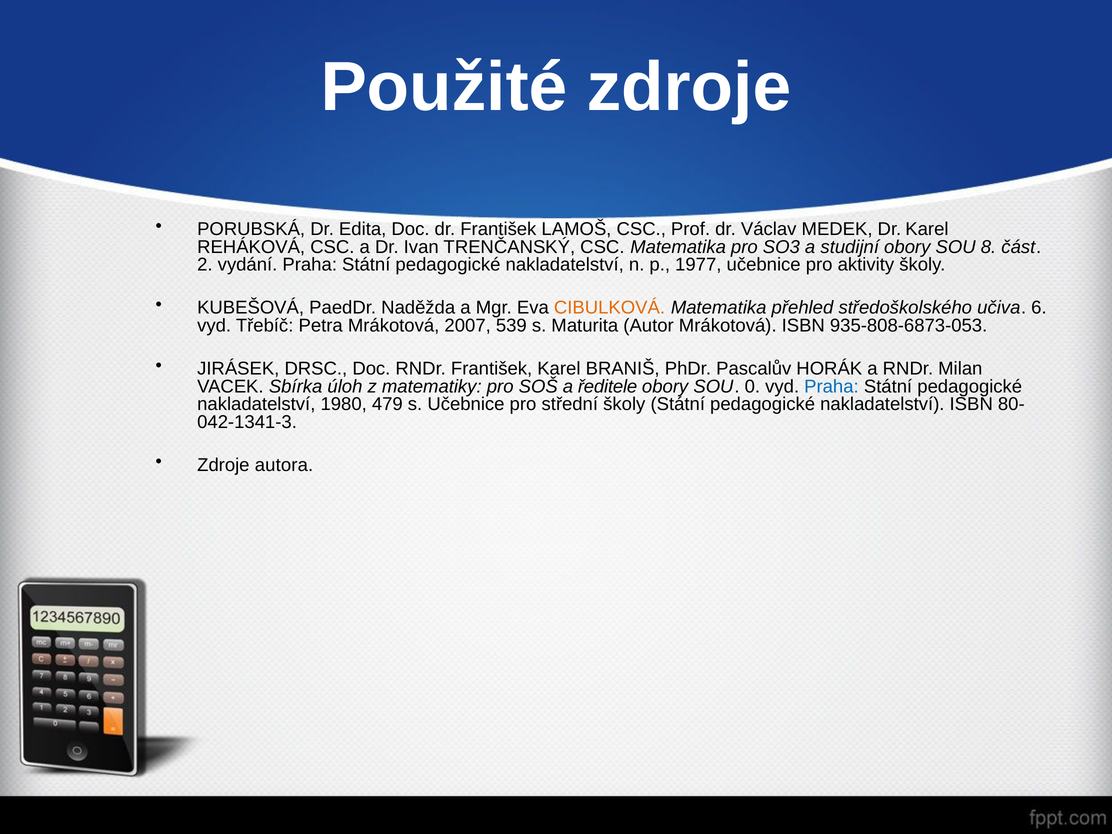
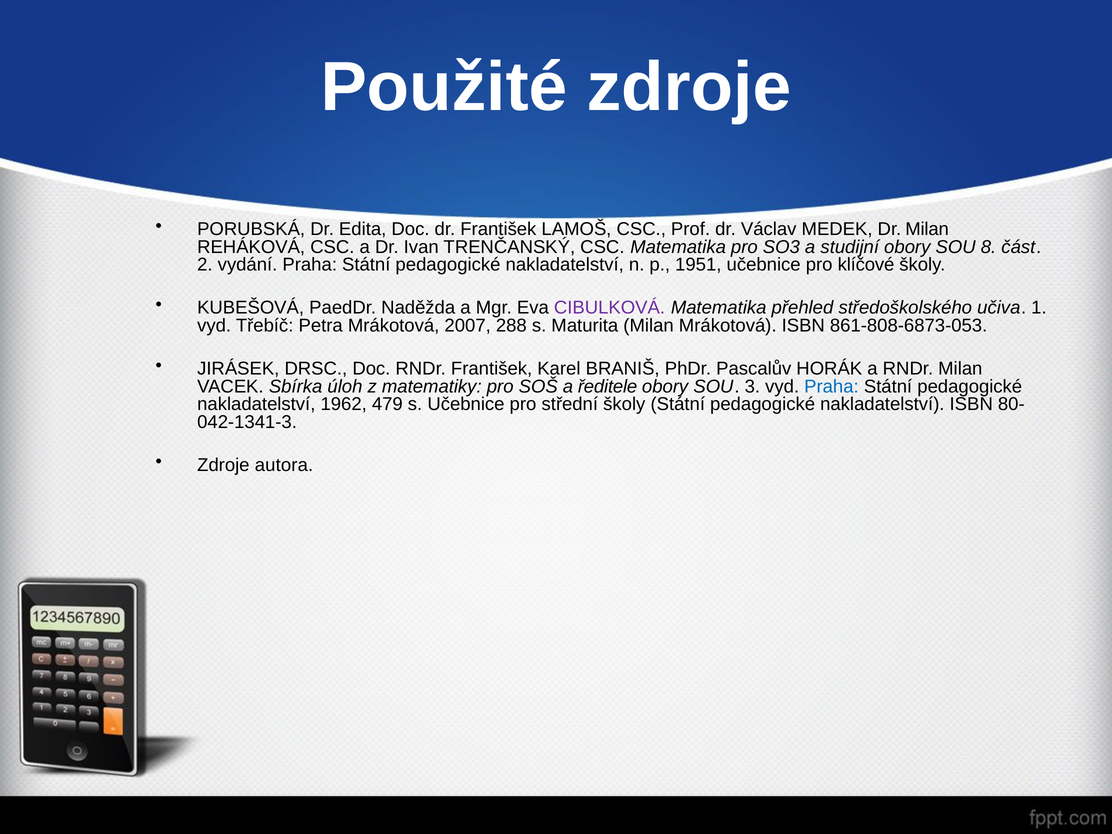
Dr Karel: Karel -> Milan (927, 229)
1977: 1977 -> 1951 (698, 265)
aktivity: aktivity -> klíčové (866, 265)
CIBULKOVÁ colour: orange -> purple (609, 308)
6: 6 -> 1 (1039, 308)
539: 539 -> 288 (511, 326)
Maturita Autor: Autor -> Milan (649, 326)
935-808-6873-053: 935-808-6873-053 -> 861-808-6873-053 (909, 326)
0: 0 -> 3 (752, 386)
1980: 1980 -> 1962 (344, 404)
